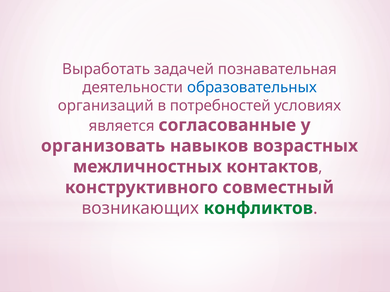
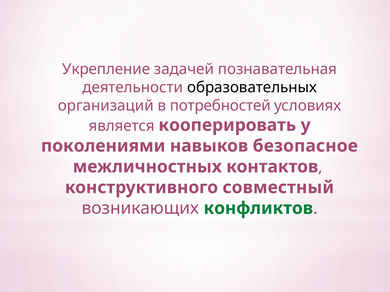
Выработать: Выработать -> Укрепление (106, 69)
образовательных colour: blue -> black (252, 87)
согласованные: согласованные -> кооперировать (227, 125)
организовать: организовать -> поколениями (103, 146)
возрастных: возрастных -> безопасное (305, 146)
